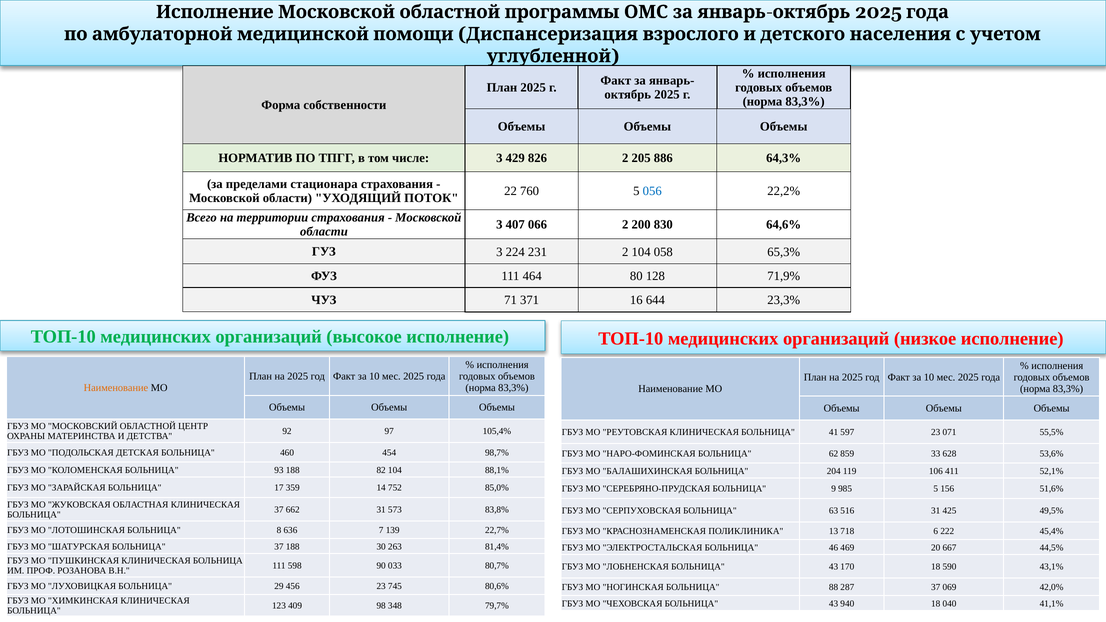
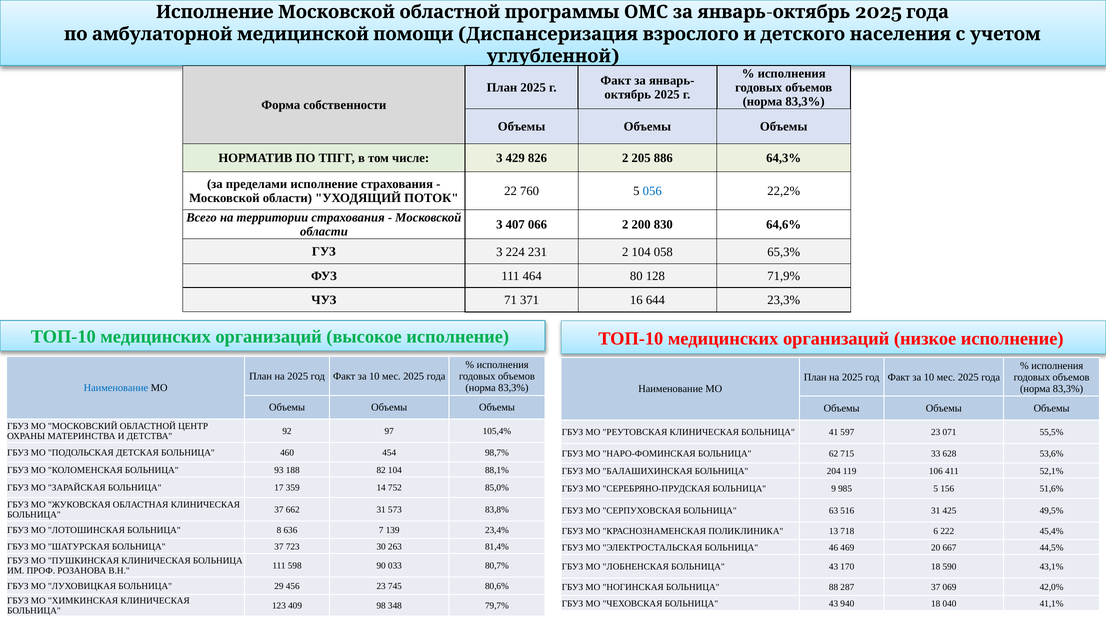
пределами стационара: стационара -> исполнение (324, 184)
Наименование colour: orange -> blue (116, 388)
859: 859 -> 715 (847, 454)
22,7%: 22,7% -> 23,4% (497, 530)
37 188: 188 -> 723 (293, 547)
